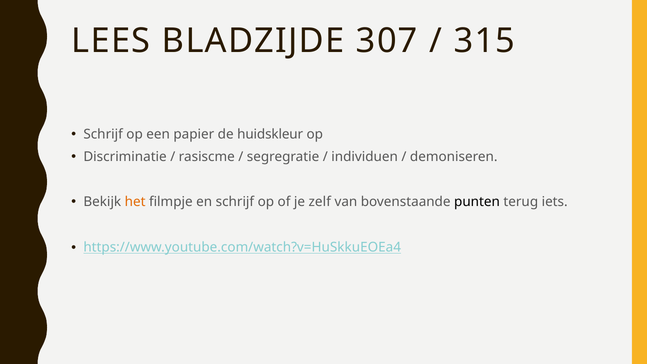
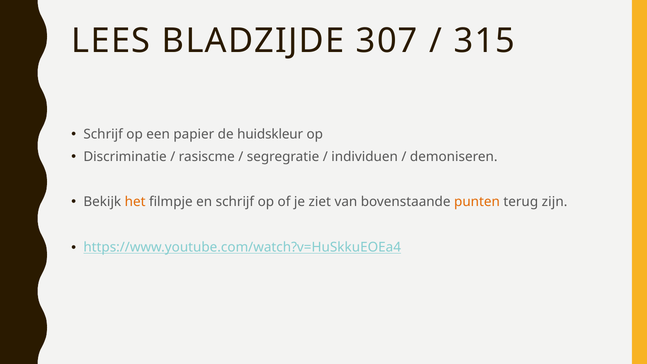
zelf: zelf -> ziet (320, 202)
punten colour: black -> orange (477, 202)
iets: iets -> zijn (555, 202)
